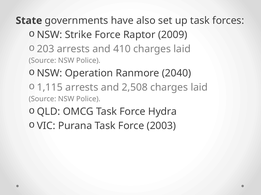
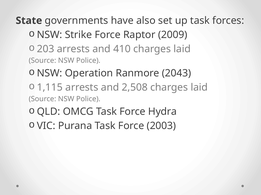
2040: 2040 -> 2043 (177, 73)
